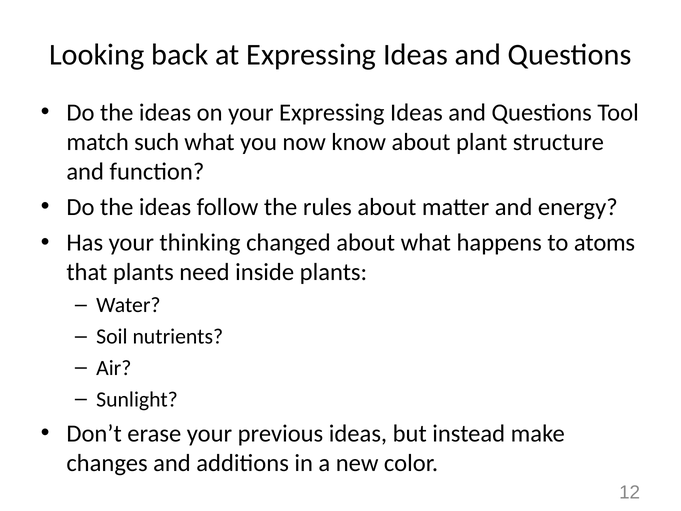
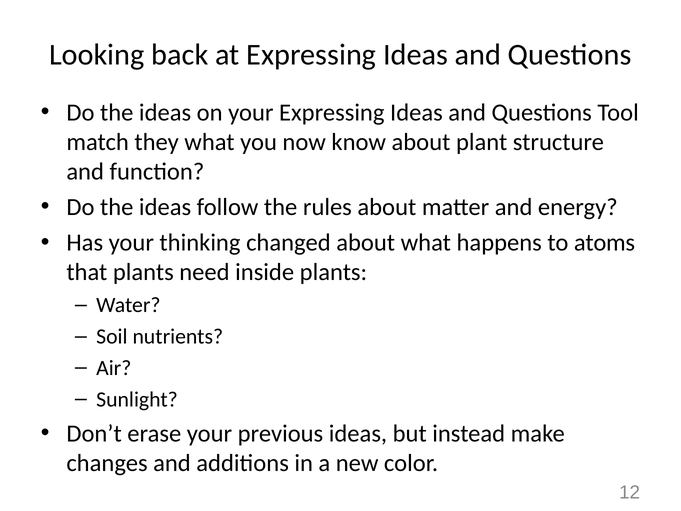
such: such -> they (157, 142)
